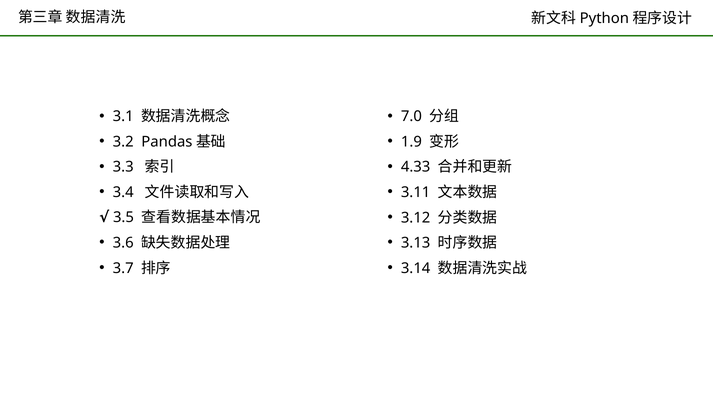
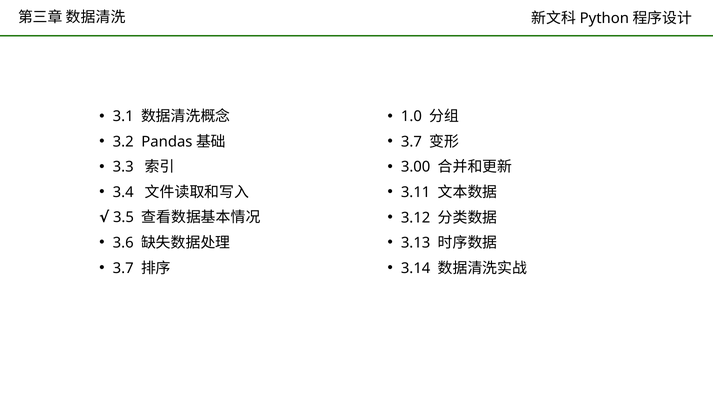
7.0: 7.0 -> 1.0 (411, 117)
1.9: 1.9 -> 3.7 (411, 142)
4.33: 4.33 -> 3.00 (416, 167)
